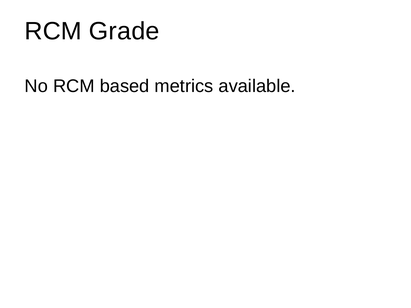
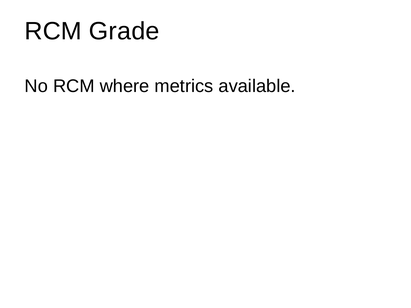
based: based -> where (125, 86)
